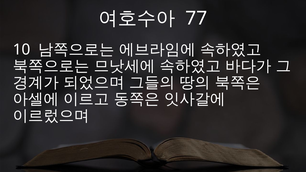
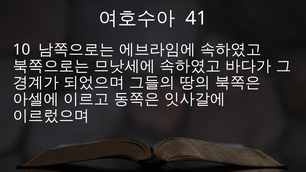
77: 77 -> 41 (196, 18)
